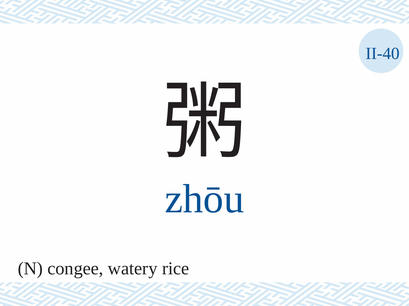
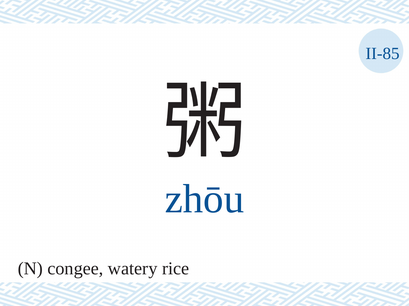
II-40: II-40 -> II-85 (383, 54)
